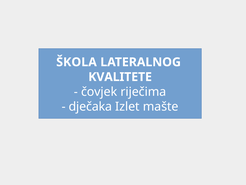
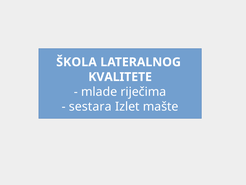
čovjek: čovjek -> mlade (99, 92)
dječaka: dječaka -> sestara (90, 106)
